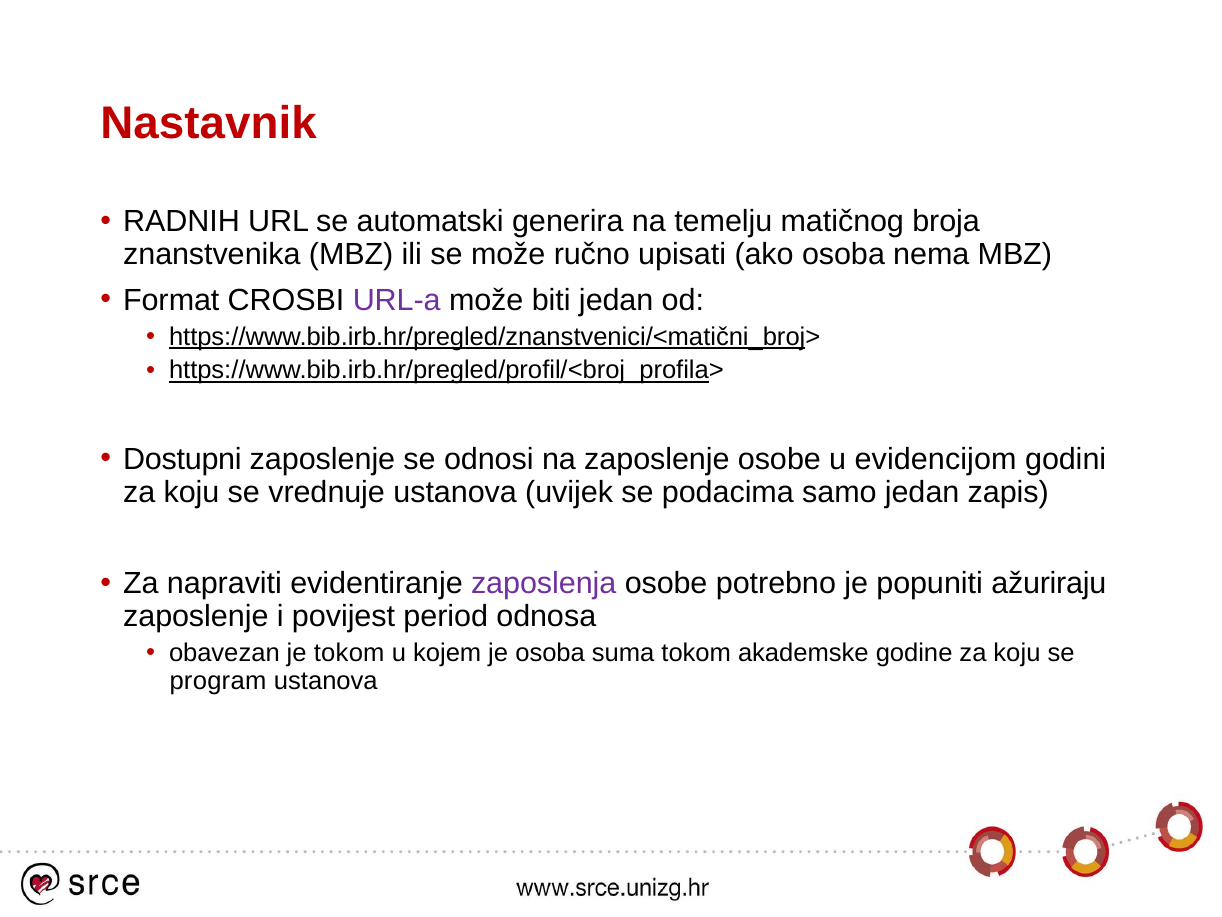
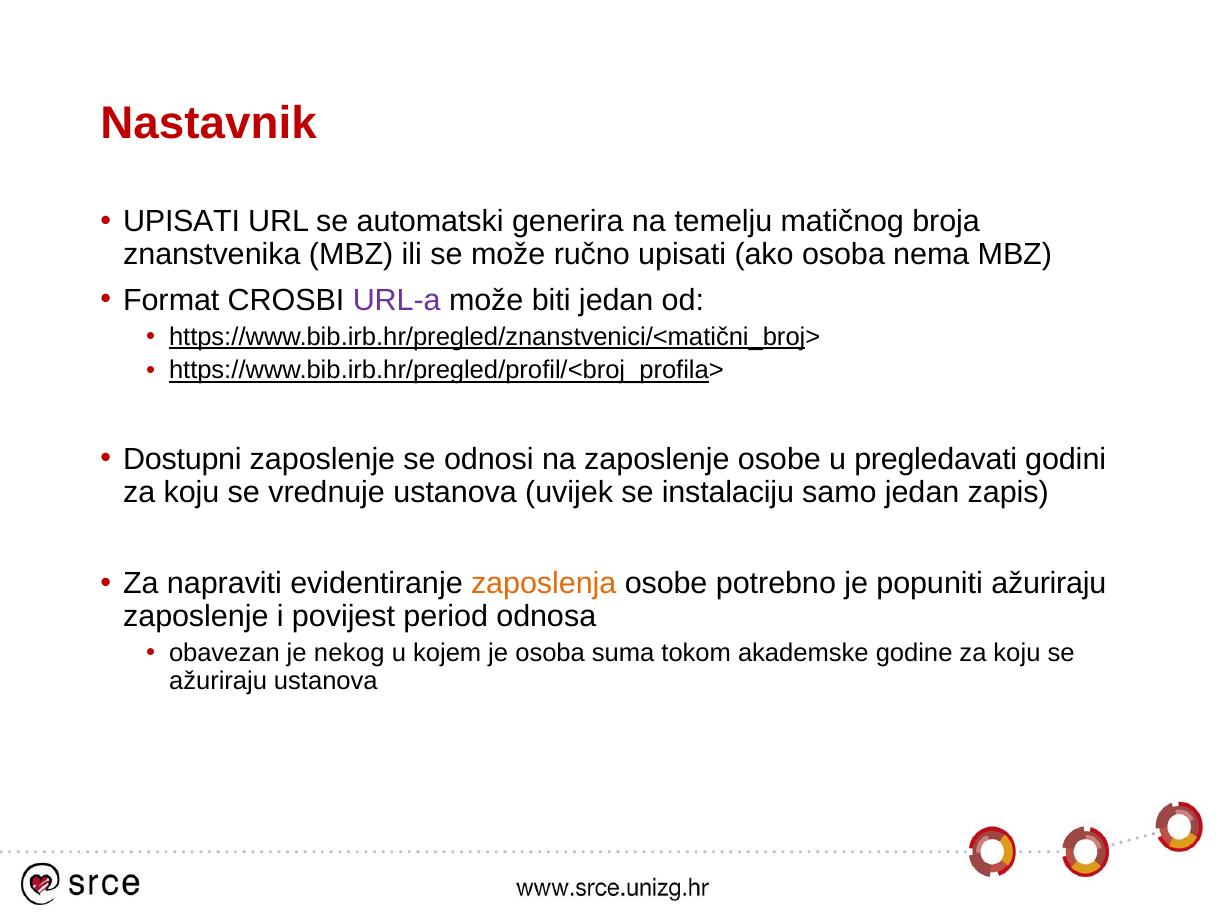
RADNIH: RADNIH -> UPISATI (182, 221)
evidencijom: evidencijom -> pregledavati (936, 459)
podacima: podacima -> instalaciju (728, 492)
zaposlenja colour: purple -> orange (544, 583)
je tokom: tokom -> nekog (349, 653)
program: program -> ažuriraju (218, 680)
